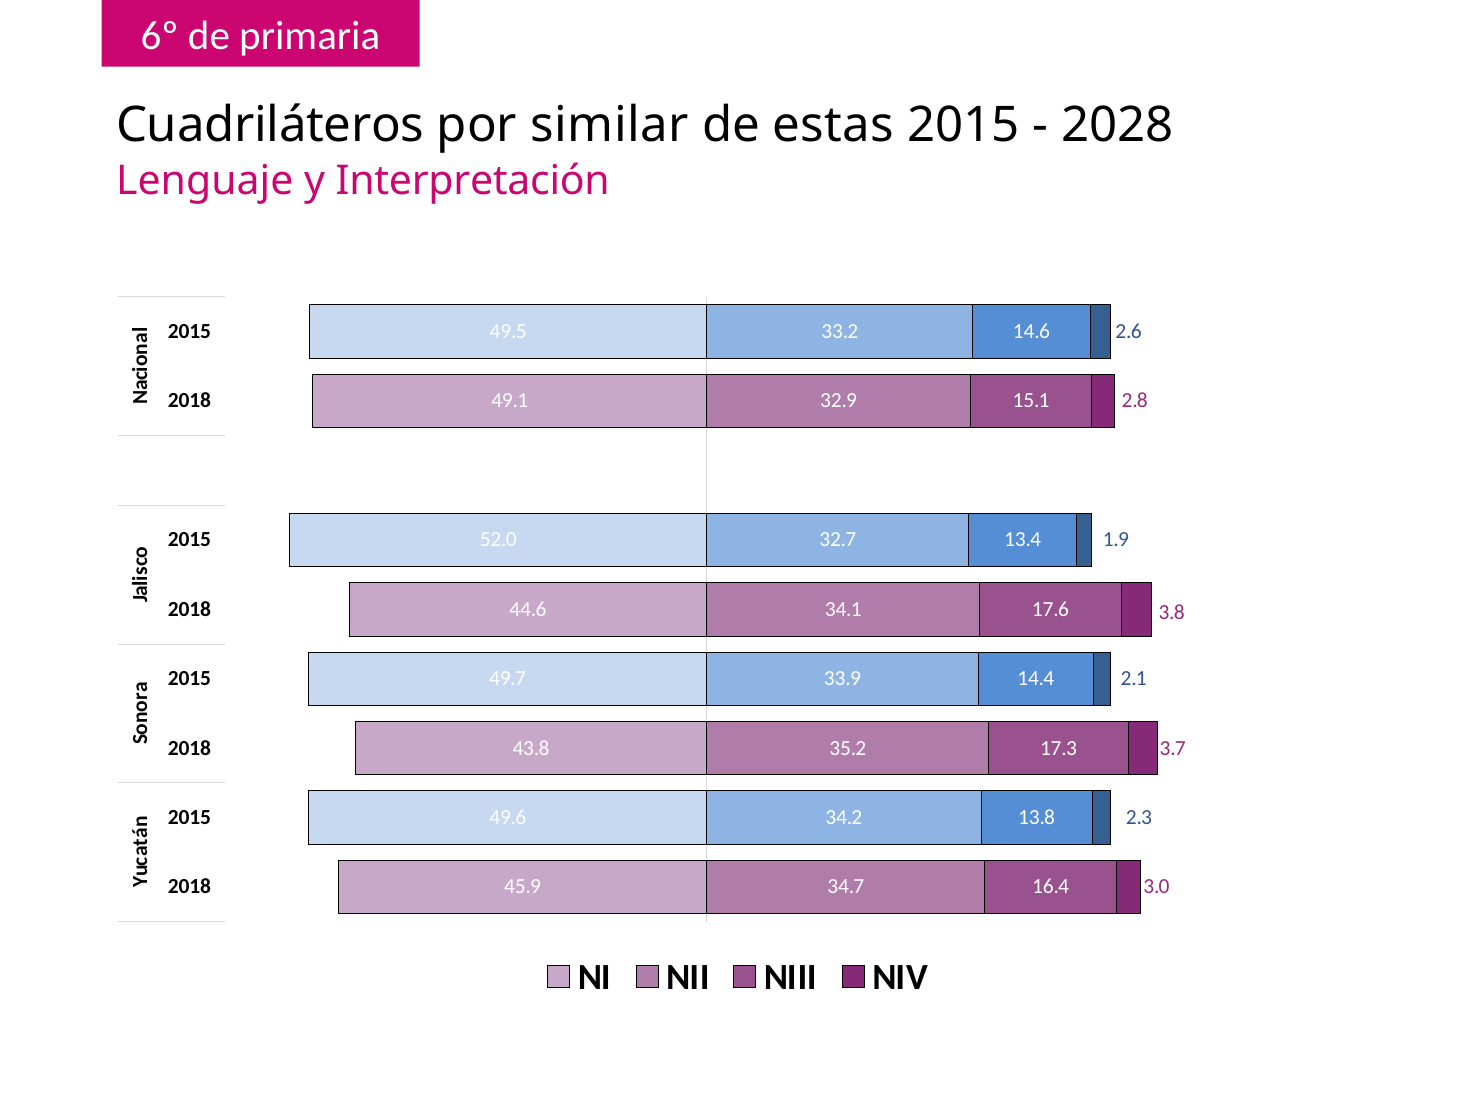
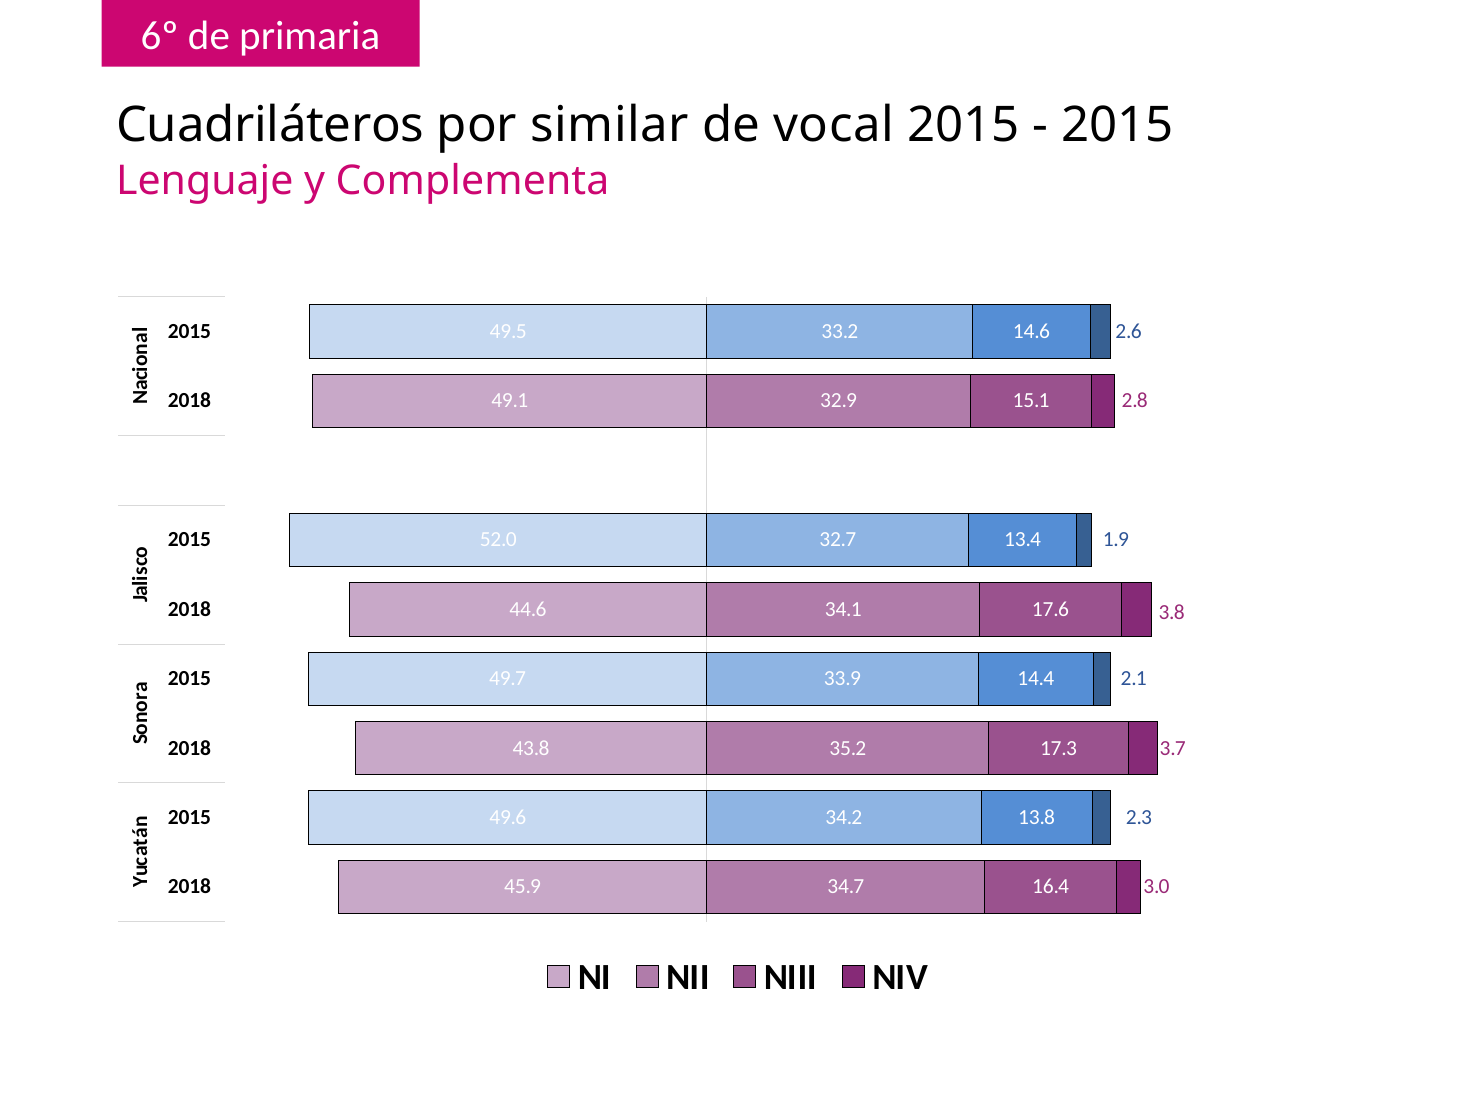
estas: estas -> vocal (834, 125)
2028: 2028 -> 2015 (1118, 125)
Interpretación: Interpretación -> Complementa (473, 181)
